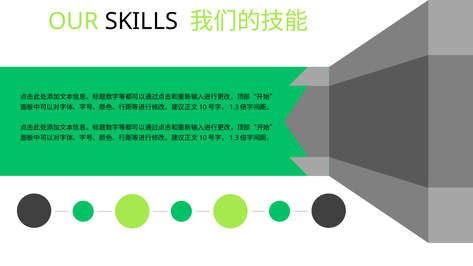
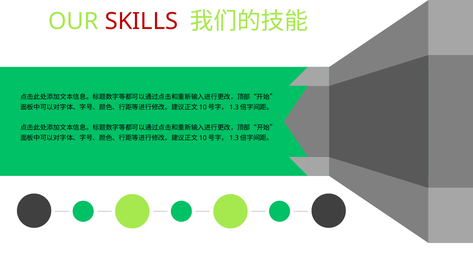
SKILLS colour: black -> red (141, 21)
